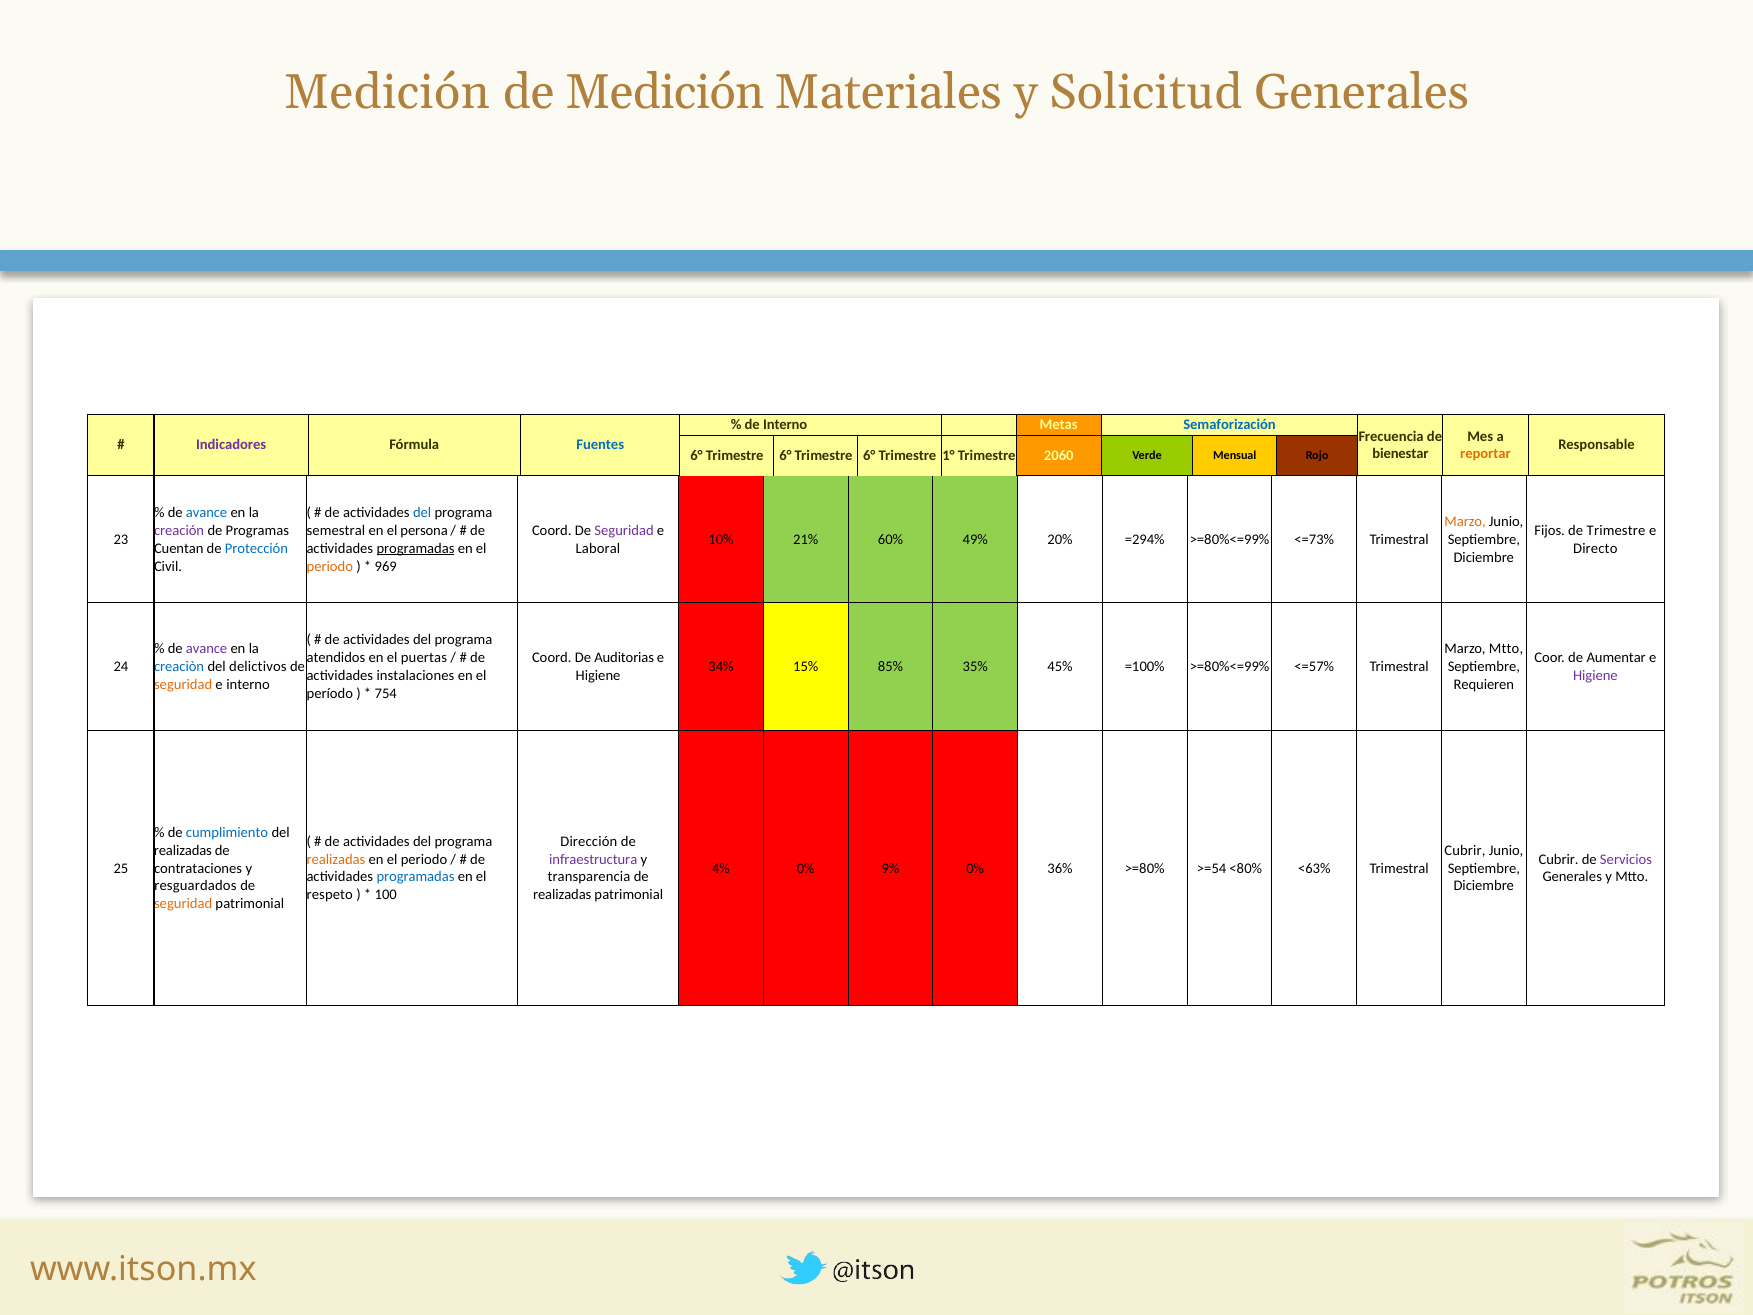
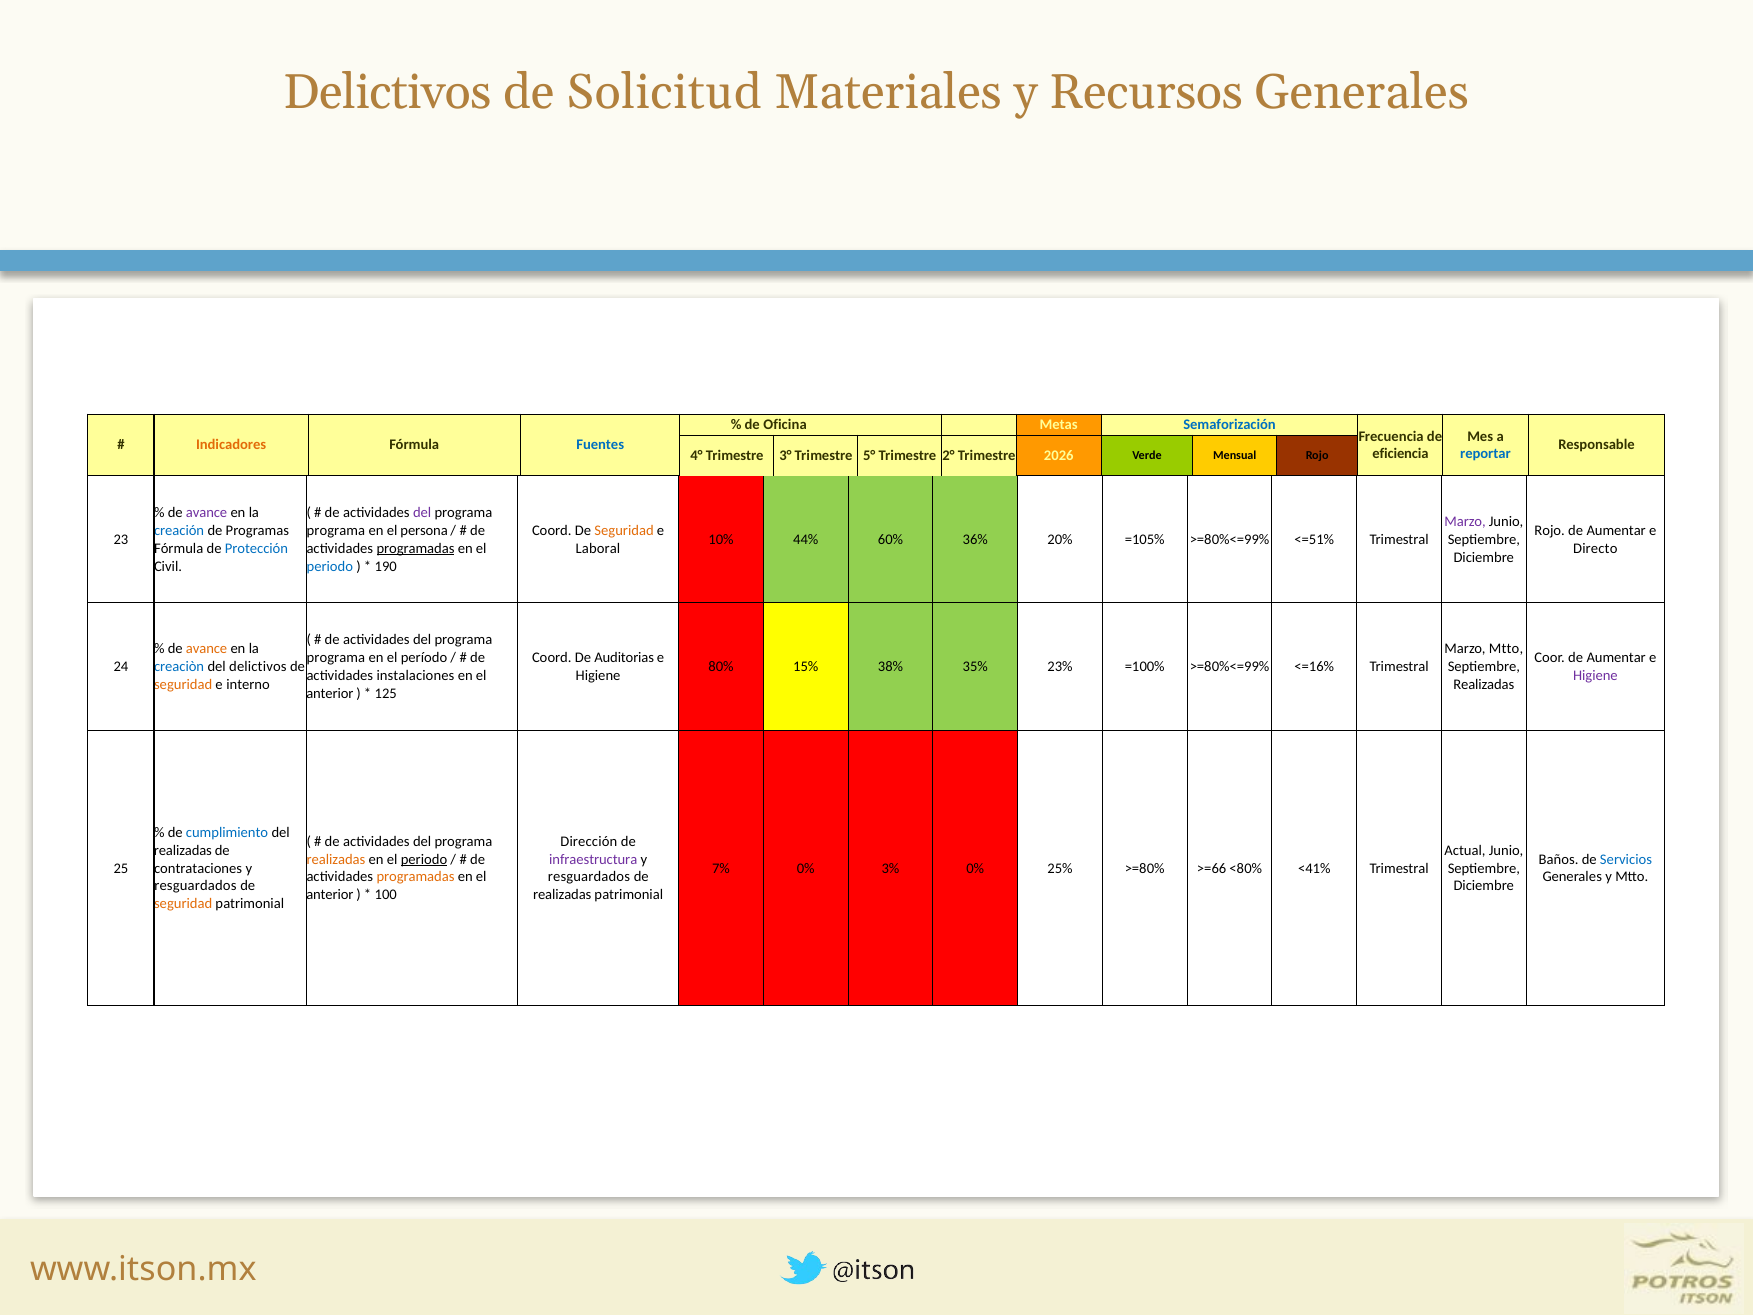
Medición: Medición -> Delictivos (387, 92)
de Medición: Medición -> Solicitud (664, 92)
Solicitud: Solicitud -> Recursos (1146, 92)
de Interno: Interno -> Oficina (785, 425)
Indicadores colour: purple -> orange (231, 445)
bienestar: bienestar -> eficiencia (1400, 454)
reportar colour: orange -> blue (1485, 454)
6°: 6° -> 4° (697, 456)
6°: 6° -> 3° (785, 456)
6°: 6° -> 5° (869, 456)
1°: 1° -> 2° (949, 456)
2060: 2060 -> 2026 (1059, 456)
avance colour: blue -> purple (207, 513)
del colour: blue -> purple (422, 513)
Marzo colour: orange -> purple (1465, 522)
creación colour: purple -> blue (179, 530)
semestral: semestral -> programa (336, 530)
Seguridad colour: purple -> orange (624, 530)
Fijos: Fijos -> Rojo (1550, 530)
Trimestre: Trimestre -> Aumentar (1616, 530)
21%: 21% -> 44% (806, 539)
49%: 49% -> 36% (975, 539)
=294%: =294% -> =105% (1145, 539)
<=73%: <=73% -> <=51% (1314, 539)
Cuentan: Cuentan -> Fórmula (179, 548)
periodo colour: orange -> blue (330, 566)
969: 969 -> 190 (386, 566)
avance colour: purple -> orange (207, 649)
atendidos: atendidos -> programa (336, 658)
puertas: puertas -> período (424, 658)
34%: 34% -> 80% (721, 667)
85%: 85% -> 38% (891, 667)
45%: 45% -> 23% (1060, 667)
<=57%: <=57% -> <=16% (1314, 667)
Requieren: Requieren -> Realizadas (1484, 684)
período: período -> anterior (330, 693)
754: 754 -> 125 (386, 693)
Cubrir: Cubrir -> Actual (1465, 850)
periodo underline: none -> present (424, 859)
Cubrir: Cubrir -> Baños (1559, 859)
Servicios colour: purple -> blue (1626, 859)
4%: 4% -> 7% (721, 868)
9%: 9% -> 3% (891, 868)
36%: 36% -> 25% (1060, 868)
>=54: >=54 -> >=66 (1212, 868)
<63%: <63% -> <41% (1314, 868)
programadas colour: blue -> orange (415, 877)
transparencia: transparencia -> resguardados (589, 877)
respeto: respeto -> anterior (330, 895)
